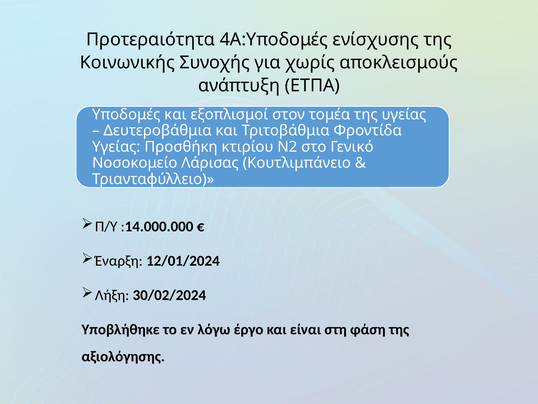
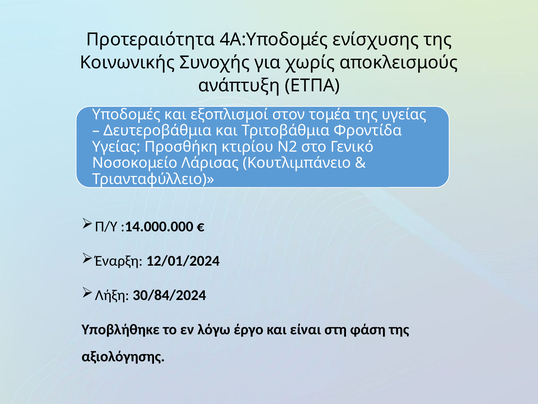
30/02/2024: 30/02/2024 -> 30/84/2024 (169, 295)
